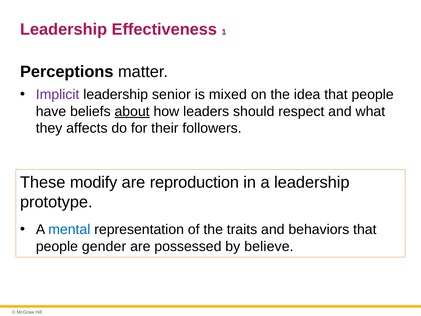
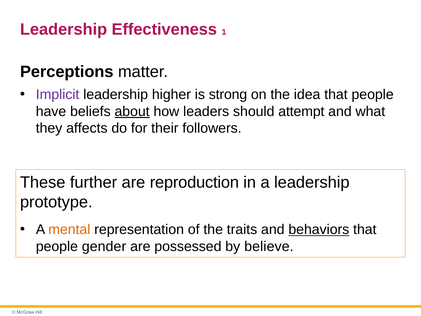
senior: senior -> higher (171, 95)
mixed: mixed -> strong (228, 95)
respect: respect -> attempt (301, 111)
modify: modify -> further (94, 182)
mental colour: blue -> orange (69, 229)
behaviors underline: none -> present (319, 229)
